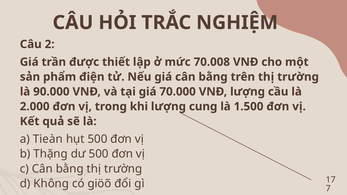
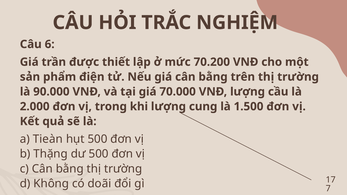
2: 2 -> 6 (50, 44)
70.008: 70.008 -> 70.200 (212, 62)
giöõ: giöõ -> doãi (99, 184)
